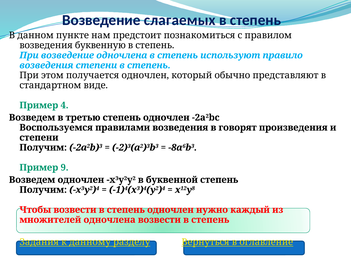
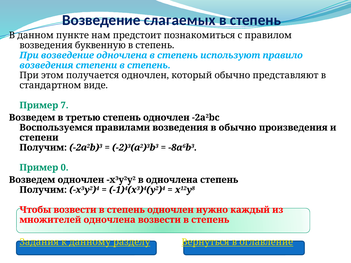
4: 4 -> 7 (65, 105)
в говорят: говорят -> обычно (238, 128)
9: 9 -> 0 (65, 168)
в буквенной: буквенной -> одночлена (172, 180)
